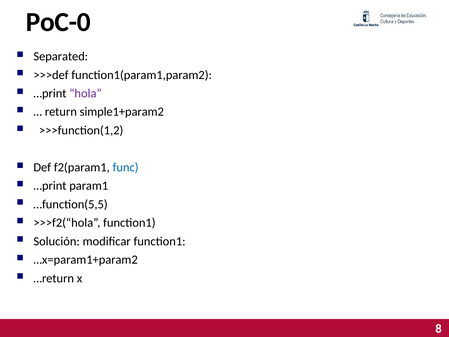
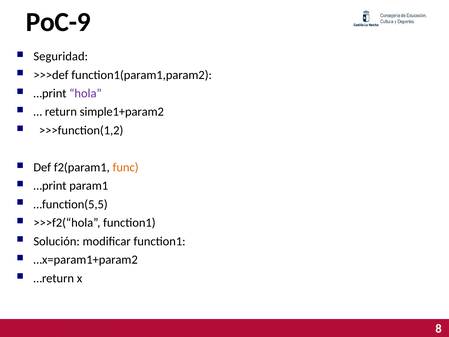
PoC-0: PoC-0 -> PoC-9 (58, 22)
Separated: Separated -> Seguridad (61, 56)
func colour: blue -> orange (126, 167)
